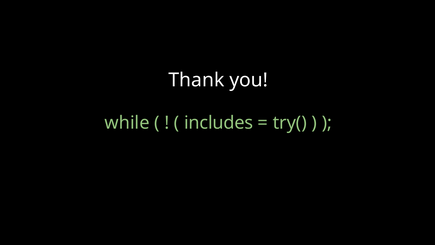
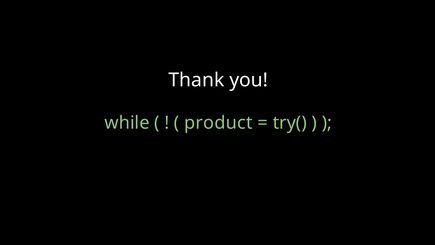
includes: includes -> product (218, 123)
